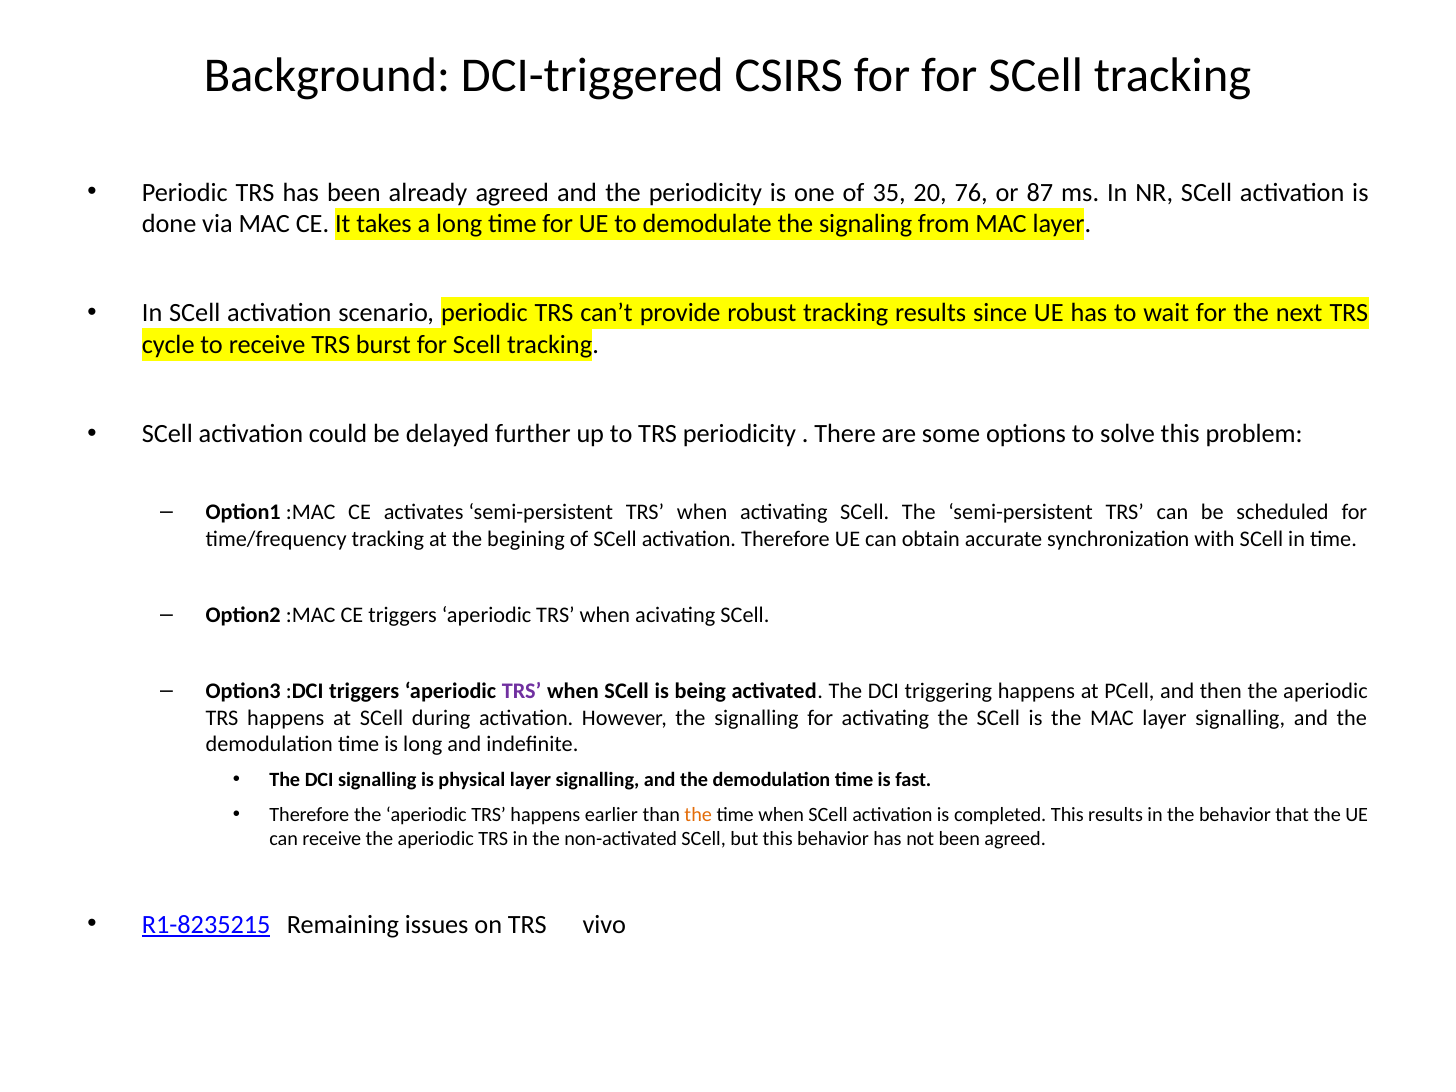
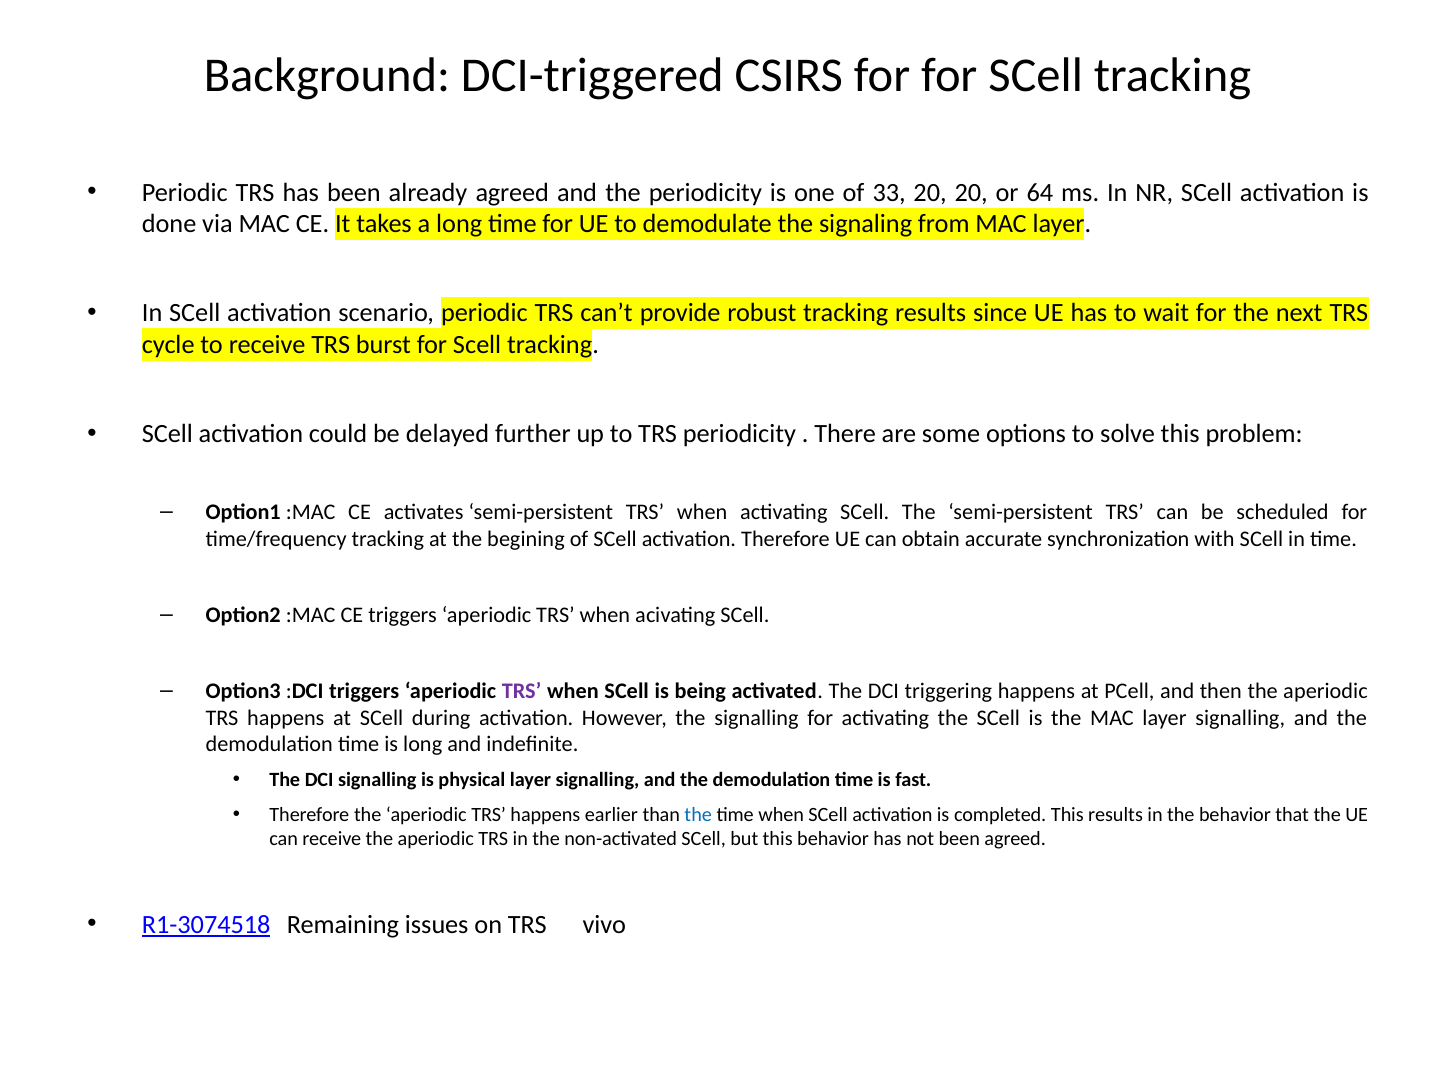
35: 35 -> 33 (889, 193)
20 76: 76 -> 20 (971, 193)
87: 87 -> 64 (1040, 193)
the colour: orange -> blue (698, 814)
R1-8235215: R1-8235215 -> R1-3074518 (206, 925)
